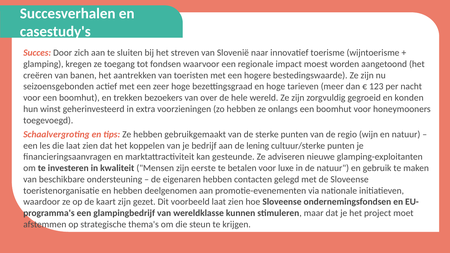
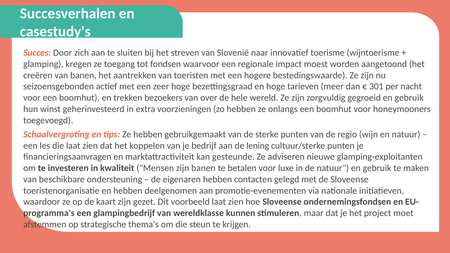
123: 123 -> 301 (376, 87)
gegroeid en konden: konden -> gebruik (409, 98)
zijn eerste: eerste -> banen (203, 168)
